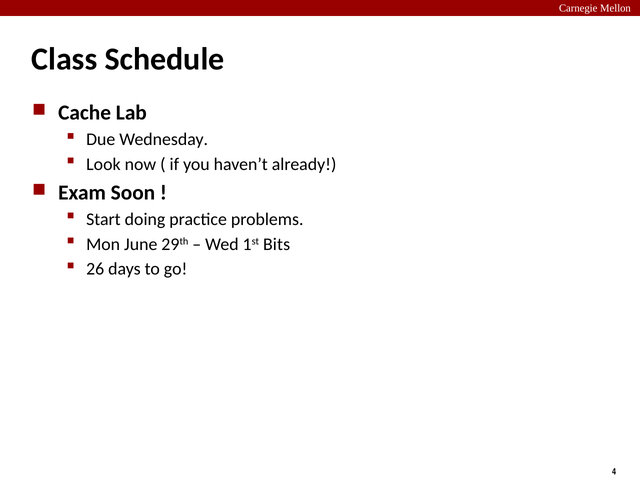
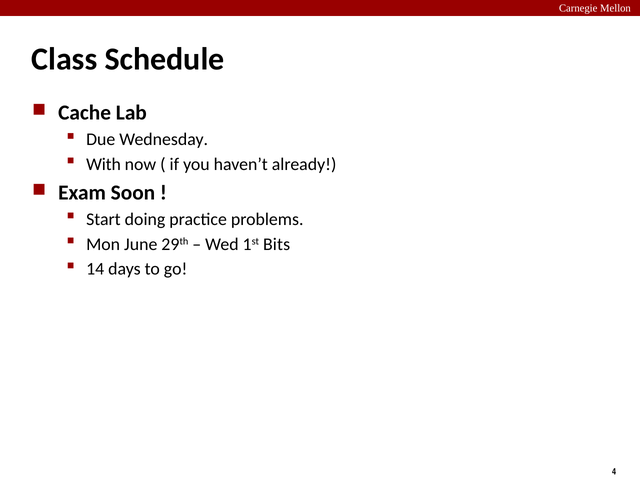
Look: Look -> With (104, 165)
26: 26 -> 14 (95, 269)
